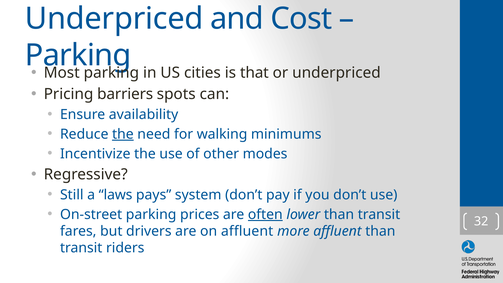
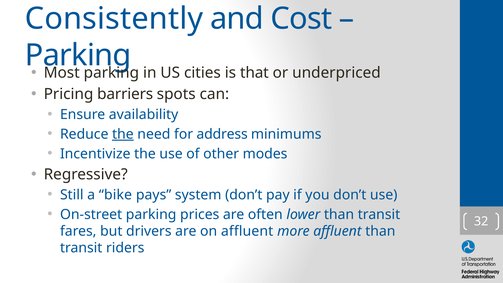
Underpriced: Underpriced -> Consistently (114, 19)
walking: walking -> address (222, 134)
laws: laws -> bike (115, 195)
often underline: present -> none (265, 214)
